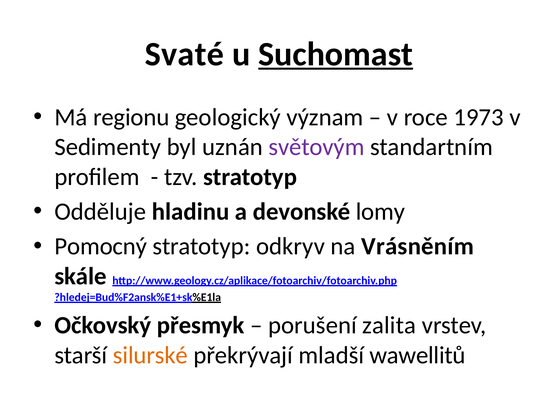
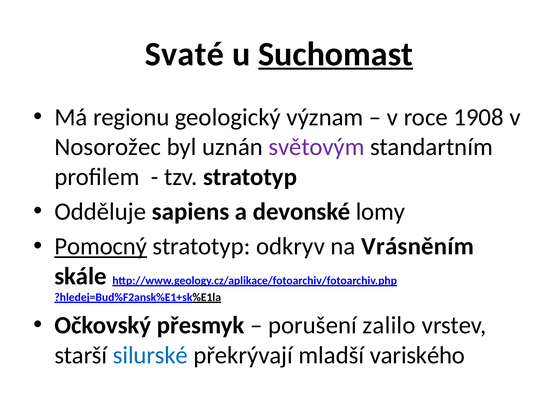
1973: 1973 -> 1908 (479, 117)
Sedimenty: Sedimenty -> Nosorožec (108, 147)
hladinu: hladinu -> sapiens (191, 211)
Pomocný underline: none -> present (101, 246)
zalita: zalita -> zalilo (389, 325)
silurské colour: orange -> blue (150, 355)
wawellitů: wawellitů -> variského (418, 355)
